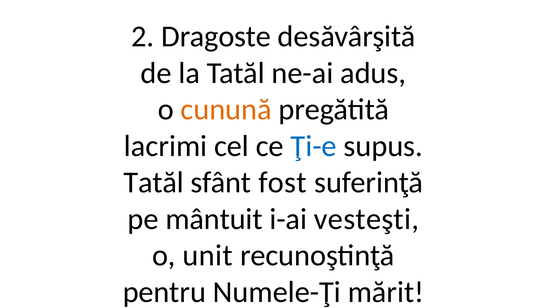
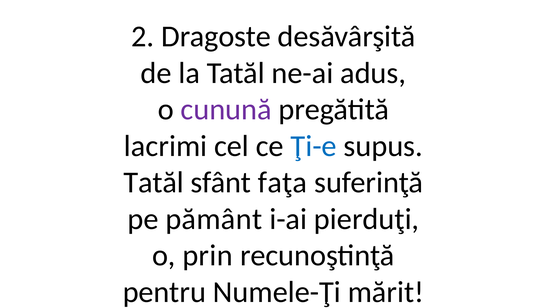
cunună colour: orange -> purple (226, 109)
fost: fost -> faţa (283, 182)
mântuit: mântuit -> pământ (214, 219)
vesteşti: vesteşti -> pierduţi (367, 219)
unit: unit -> prin (208, 255)
